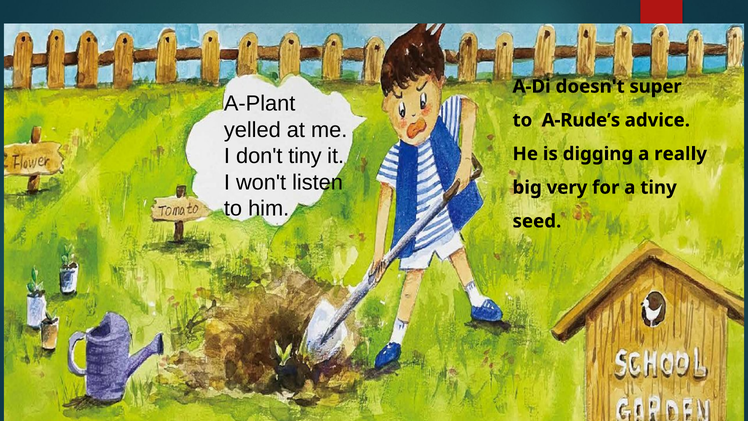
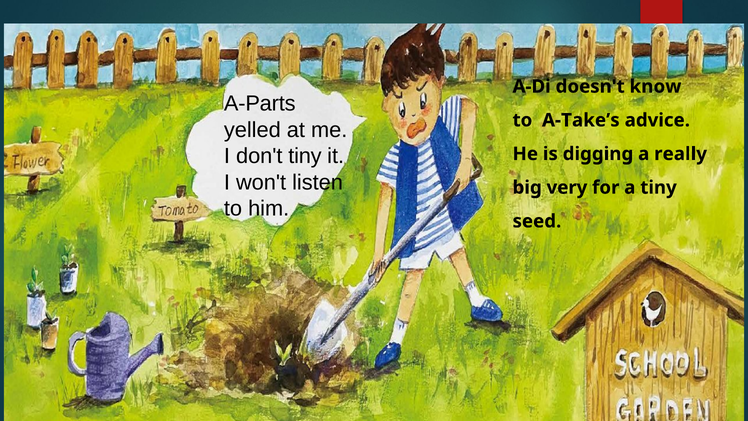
super: super -> know (655, 86)
A-Plant: A-Plant -> A-Parts (260, 104)
A-Rude’s: A-Rude’s -> A-Take’s (581, 120)
